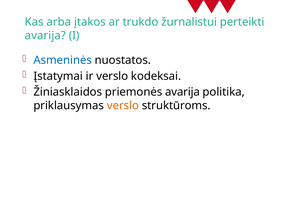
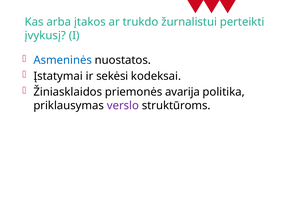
avarija: avarija -> įvykusį (45, 36)
ir verslo: verslo -> sekėsi (112, 76)
verslo colour: orange -> purple (123, 106)
